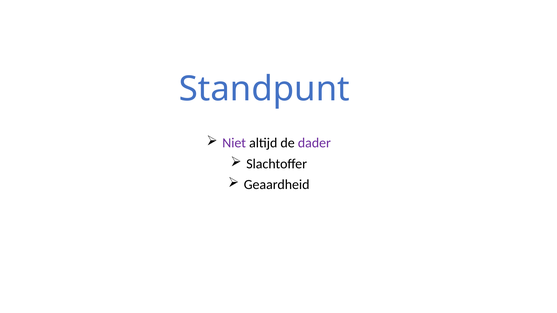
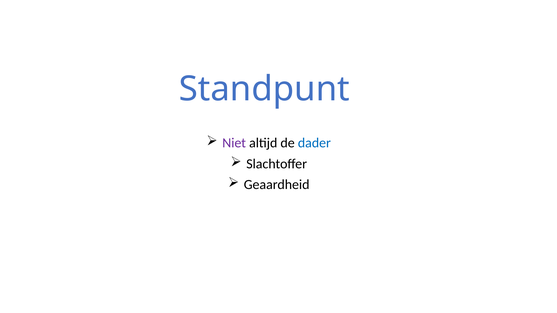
dader colour: purple -> blue (314, 143)
